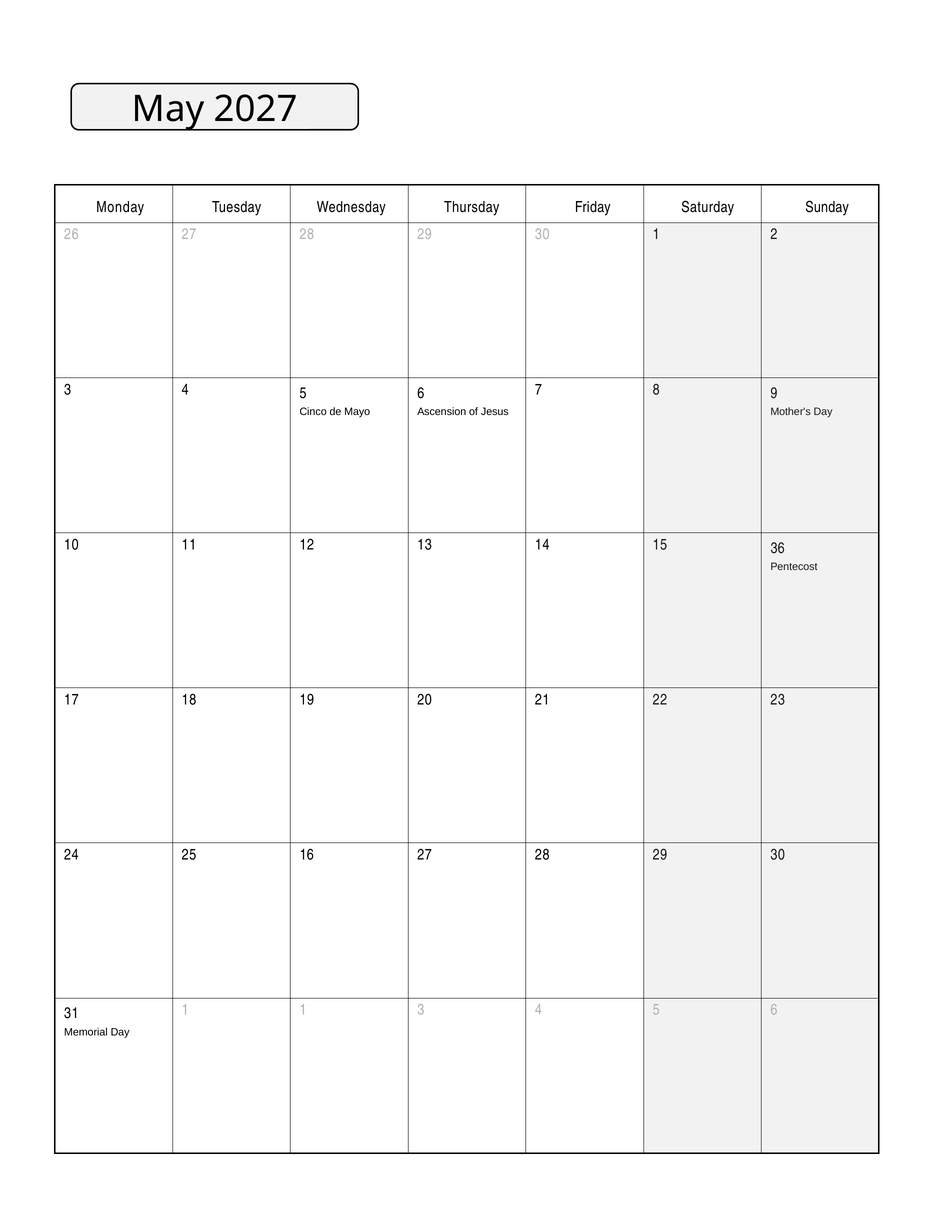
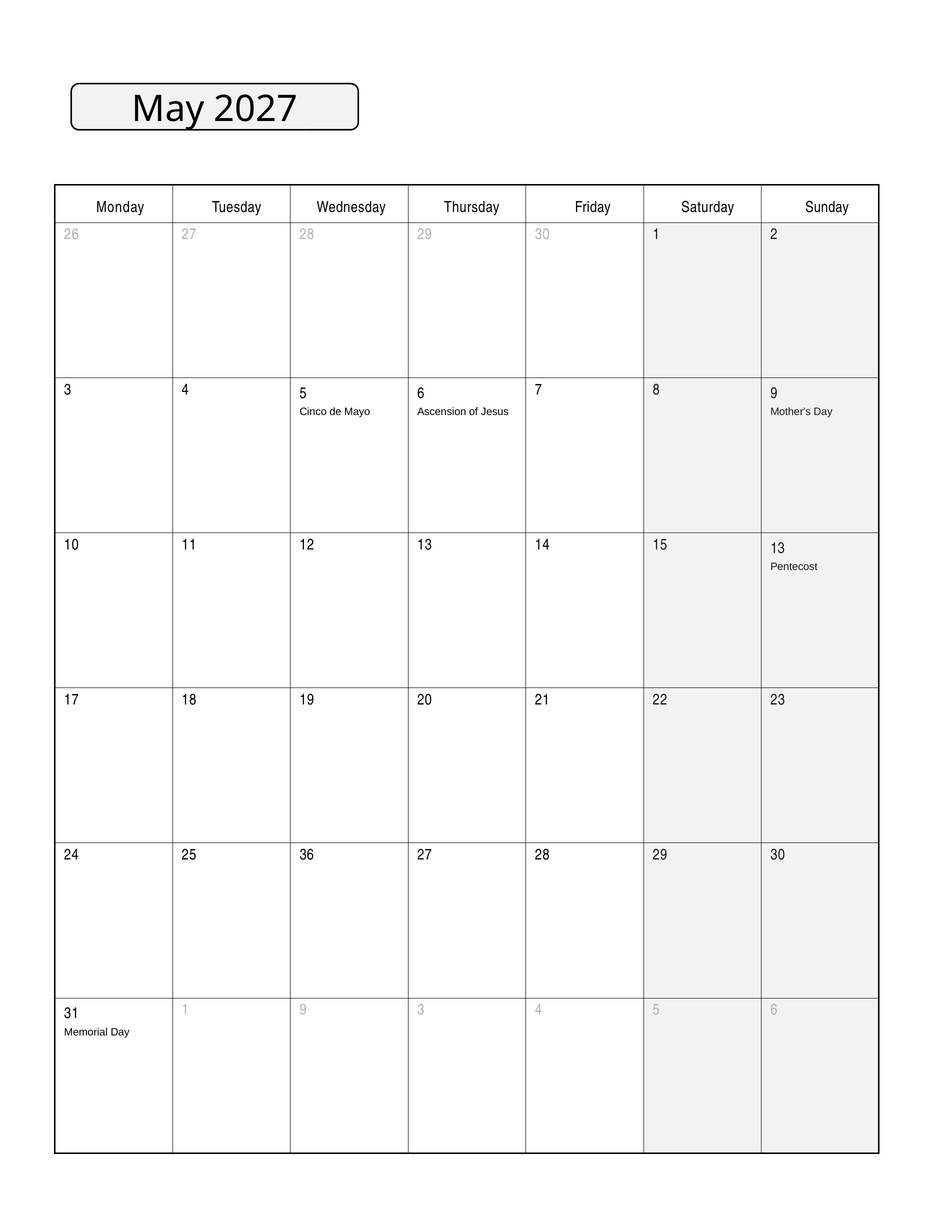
15 36: 36 -> 13 (778, 549)
16: 16 -> 36 (307, 855)
1 1: 1 -> 9 (303, 1010)
